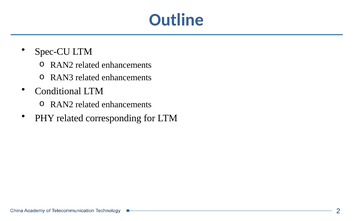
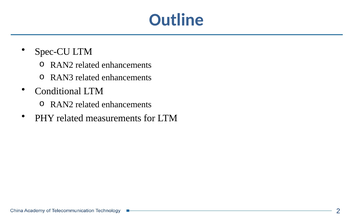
corresponding: corresponding -> measurements (113, 118)
